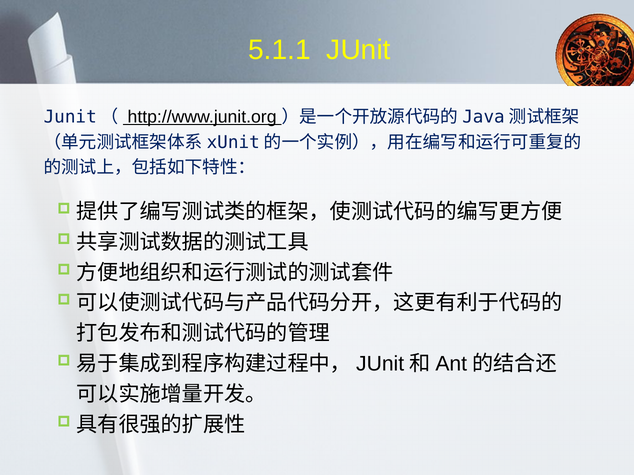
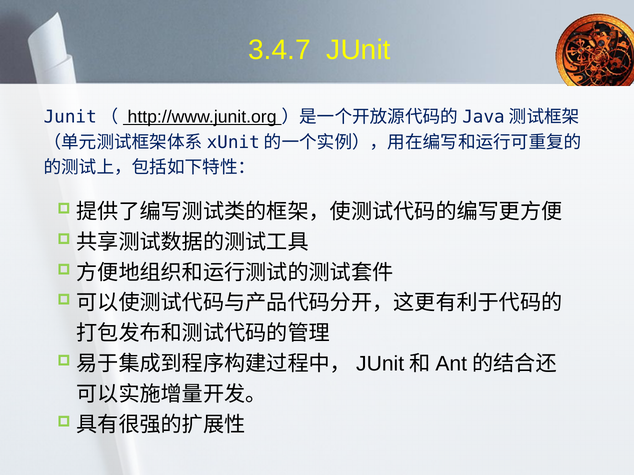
5.1.1: 5.1.1 -> 3.4.7 (280, 50)
